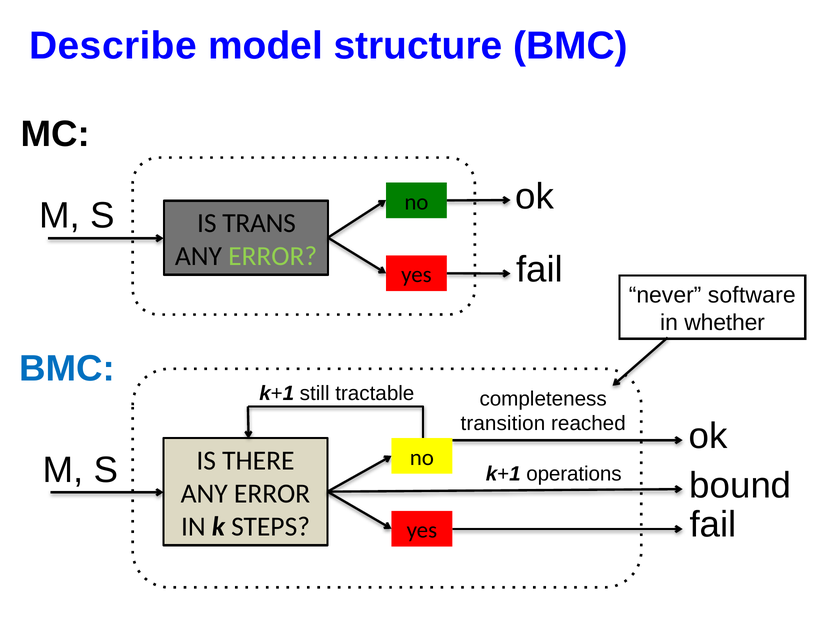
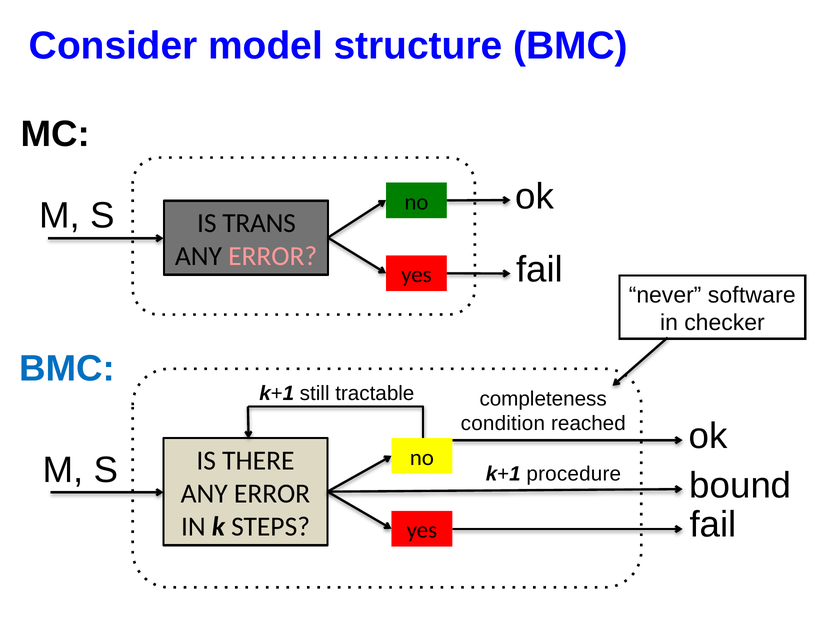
Describe: Describe -> Consider (113, 46)
ERROR colour: light green -> pink (273, 256)
whether: whether -> checker (724, 322)
transition: transition -> condition (503, 423)
operations: operations -> procedure (574, 474)
